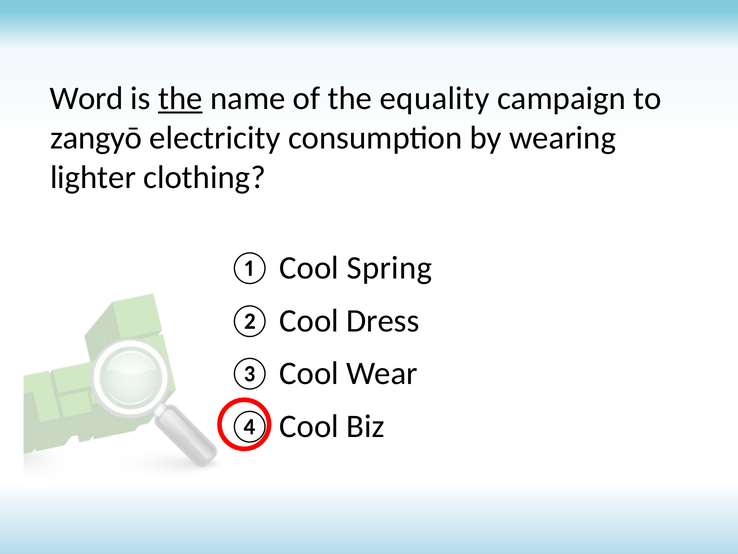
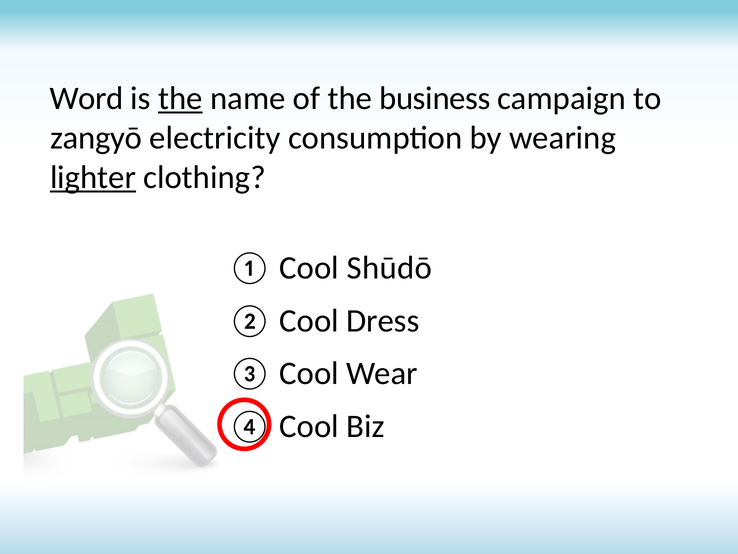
equality: equality -> business (435, 98)
lighter underline: none -> present (93, 177)
Spring: Spring -> Shūdō (389, 268)
